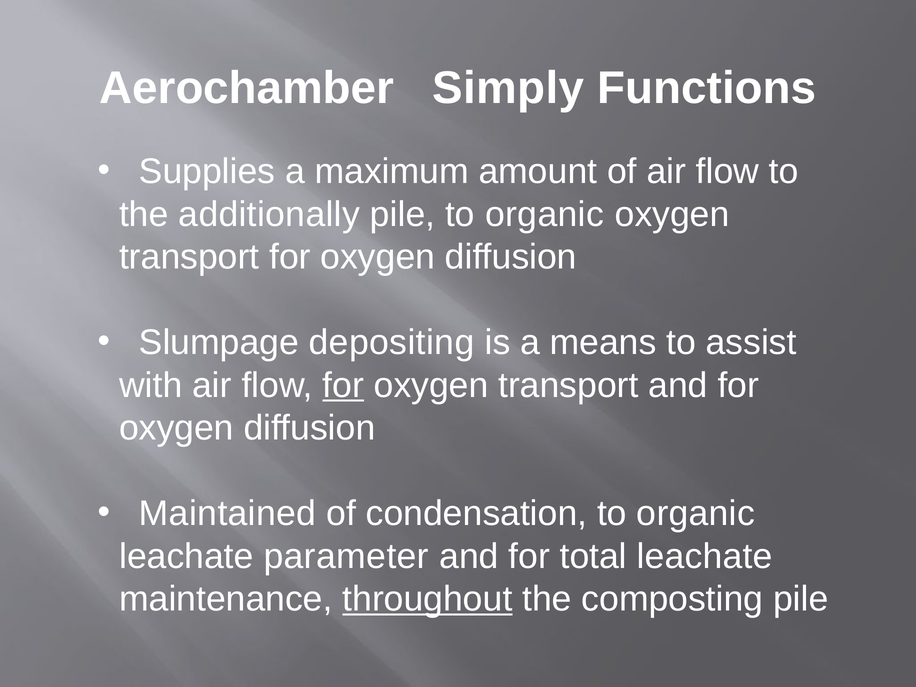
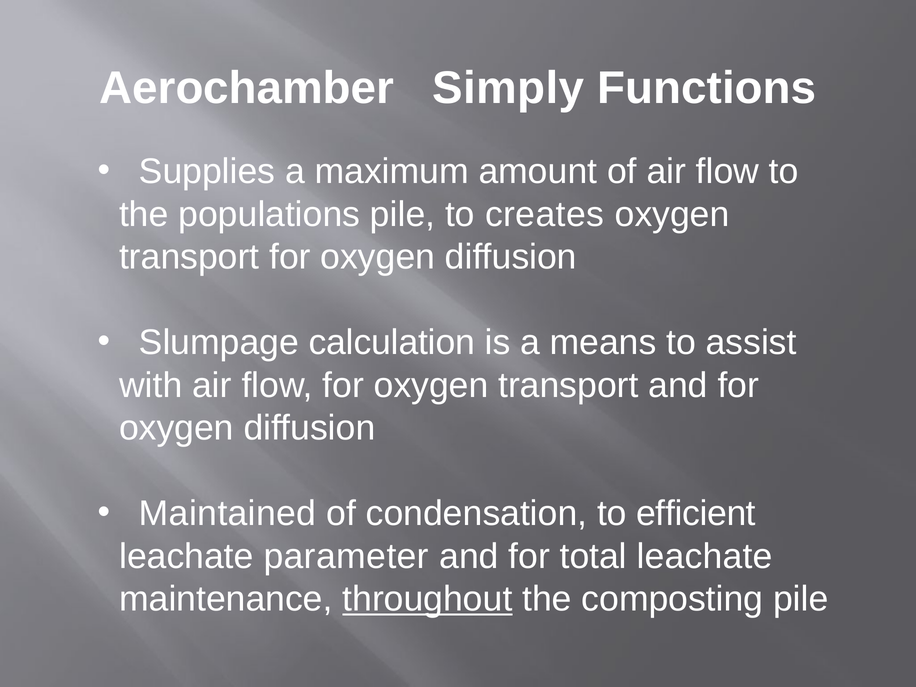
additionally: additionally -> populations (269, 214)
pile to organic: organic -> creates (545, 214)
depositing: depositing -> calculation (392, 343)
for underline: present -> none (343, 385)
condensation to organic: organic -> efficient (696, 514)
